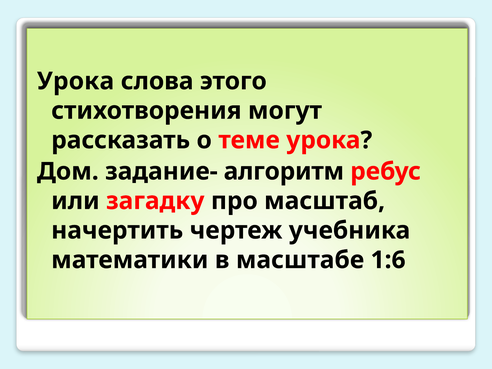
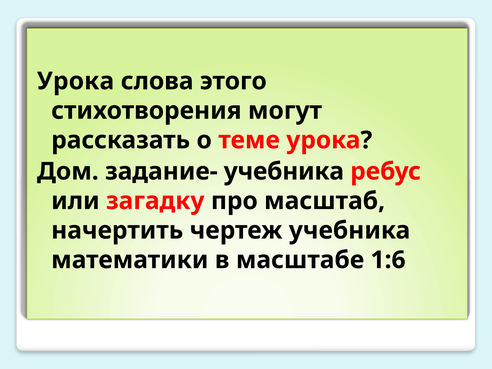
задание- алгоритм: алгоритм -> учебника (284, 171)
